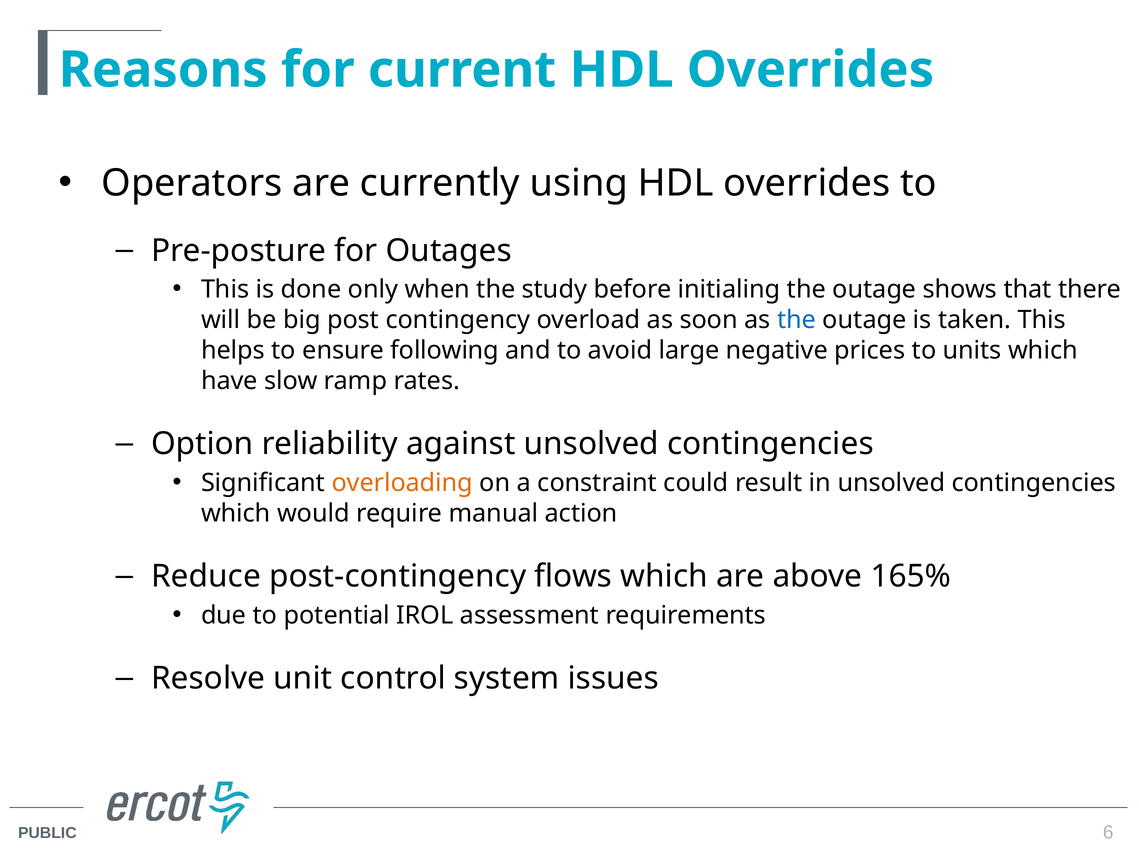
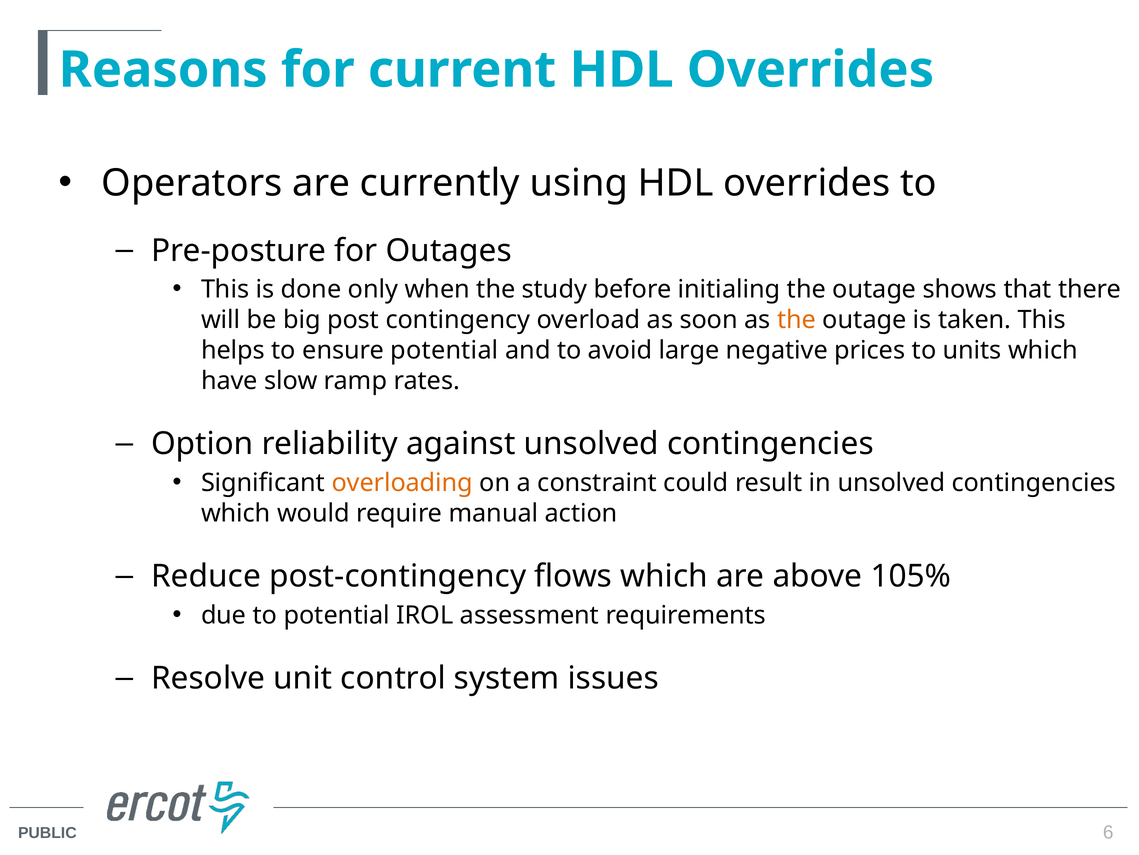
the colour: blue -> orange (797, 320)
ensure following: following -> potential (444, 350)
165%: 165% -> 105% (911, 576)
